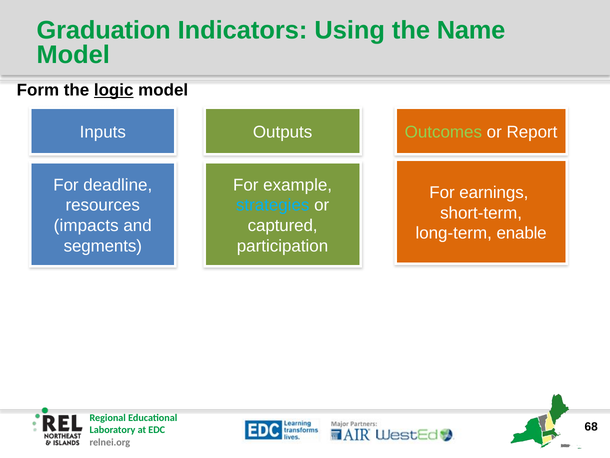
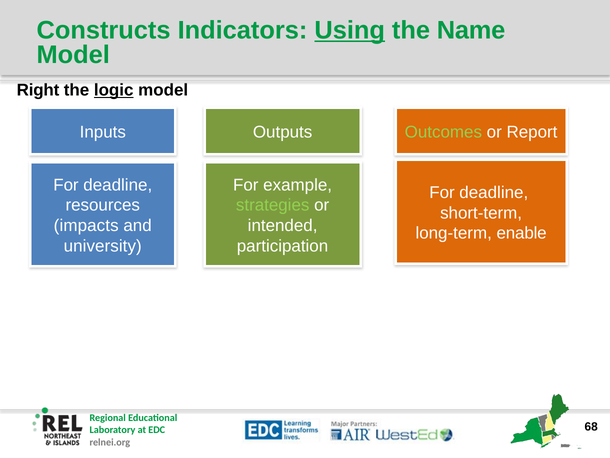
Graduation: Graduation -> Constructs (104, 30)
Using underline: none -> present (350, 30)
Form: Form -> Right (38, 90)
earnings: earnings -> deadline (494, 192)
strategies colour: light blue -> light green (273, 205)
captured: captured -> intended (283, 225)
segments: segments -> university (103, 246)
